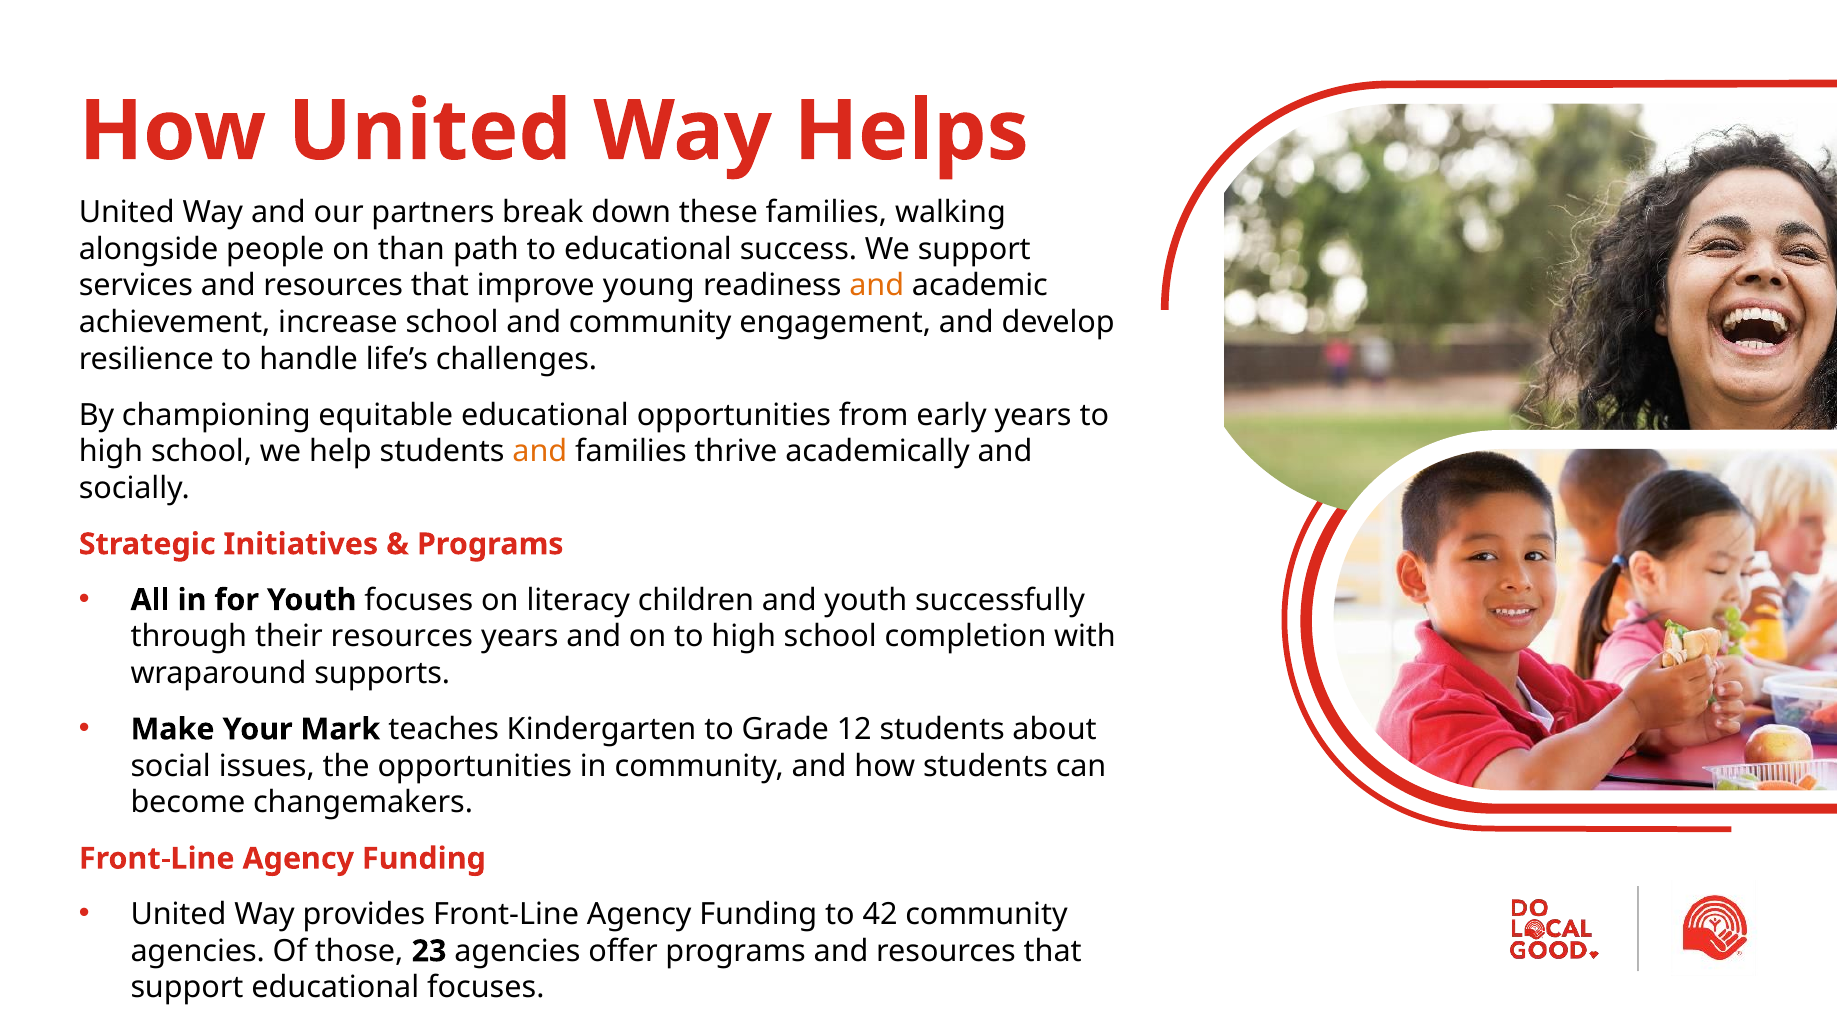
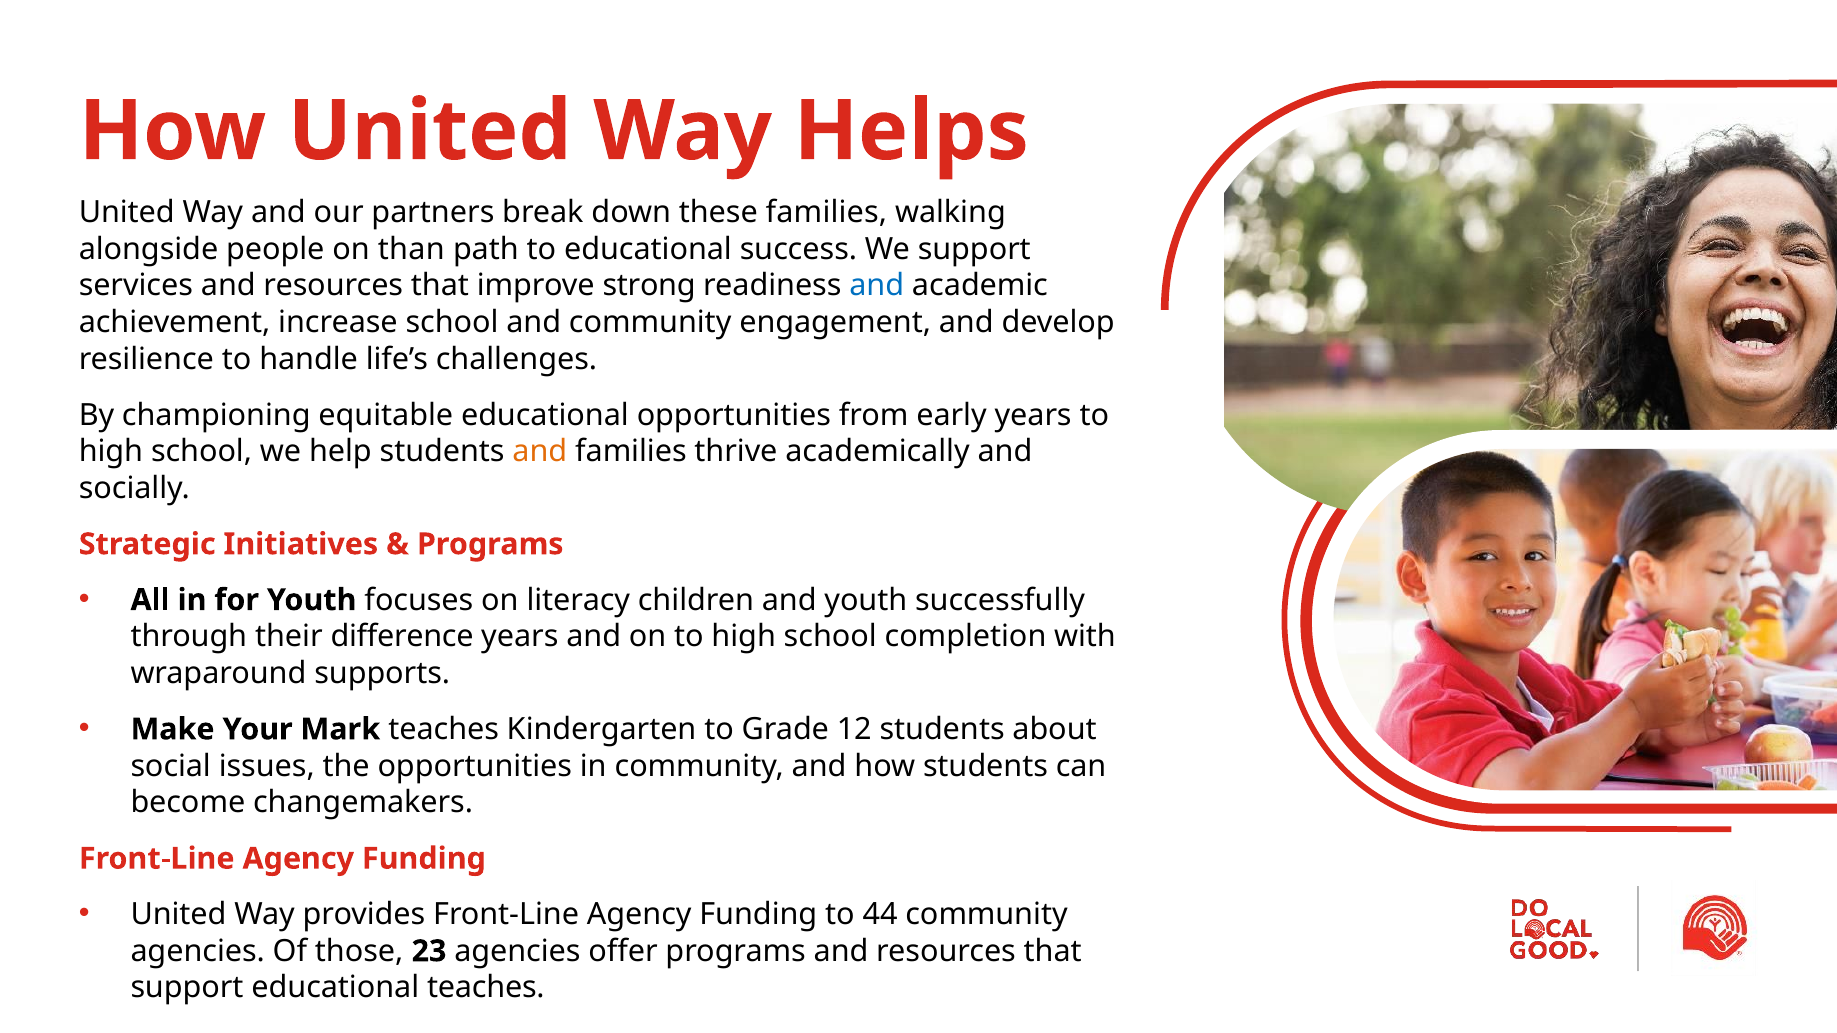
young: young -> strong (649, 286)
and colour: orange -> blue (877, 286)
their resources: resources -> difference (402, 637)
42: 42 -> 44 (880, 915)
educational focuses: focuses -> teaches (486, 988)
